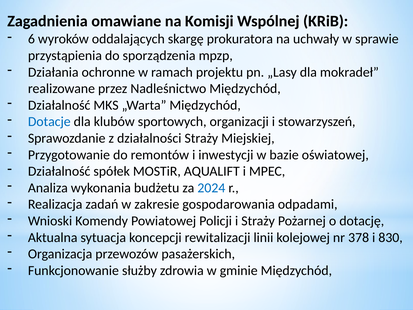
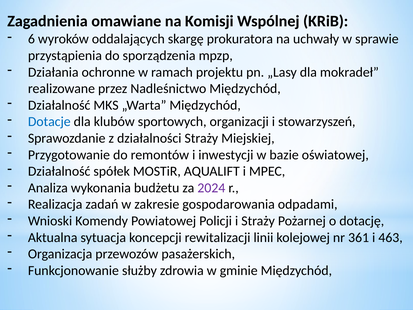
2024 colour: blue -> purple (211, 188)
378: 378 -> 361 (359, 237)
830: 830 -> 463 (391, 237)
